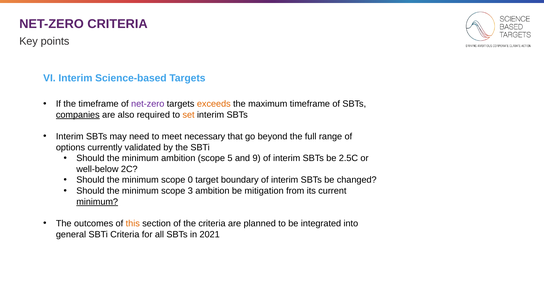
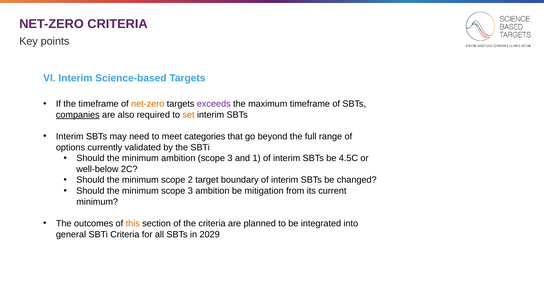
net-zero colour: purple -> orange (148, 104)
exceeds colour: orange -> purple (214, 104)
necessary: necessary -> categories (205, 137)
ambition scope 5: 5 -> 3 (230, 158)
9: 9 -> 1 (257, 158)
2.5C: 2.5C -> 4.5C (348, 158)
0: 0 -> 2 (190, 180)
minimum underline: present -> none (97, 202)
2021: 2021 -> 2029 (210, 234)
